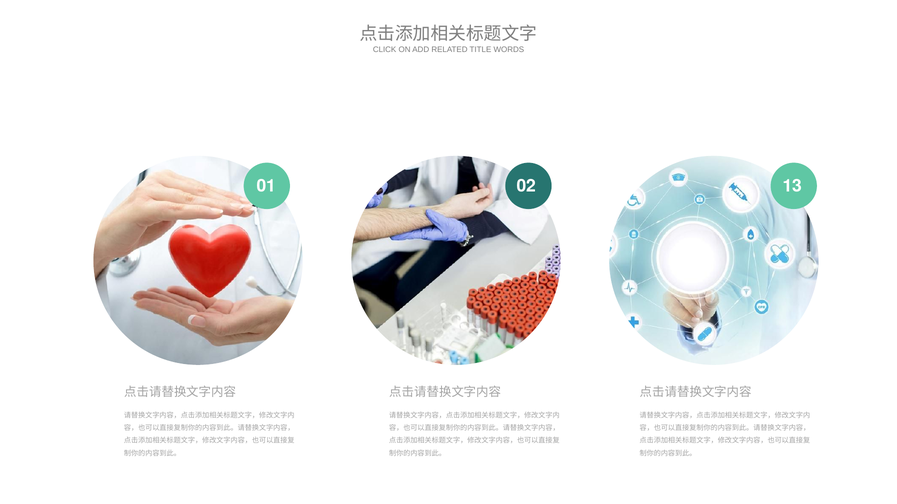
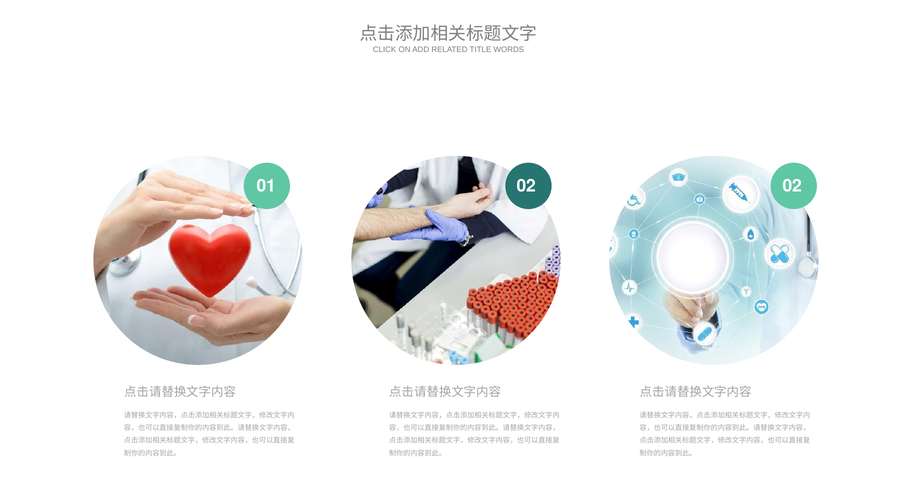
02 13: 13 -> 02 (792, 186)
